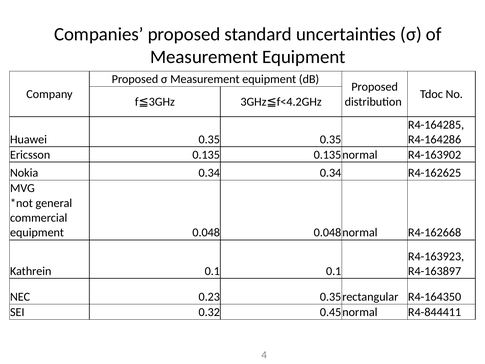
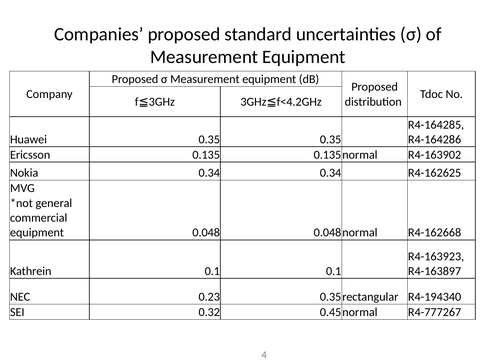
R4-164350: R4-164350 -> R4-194340 (435, 297)
R4-844411: R4-844411 -> R4-777267 (435, 312)
